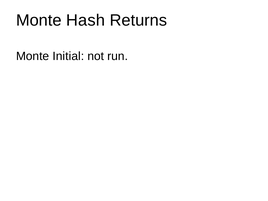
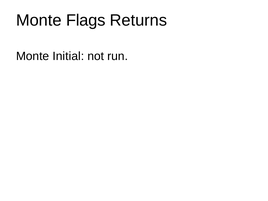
Hash: Hash -> Flags (86, 20)
